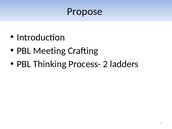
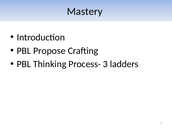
Propose: Propose -> Mastery (85, 11)
Meeting: Meeting -> Propose (49, 51)
Process- 2: 2 -> 3 (105, 64)
